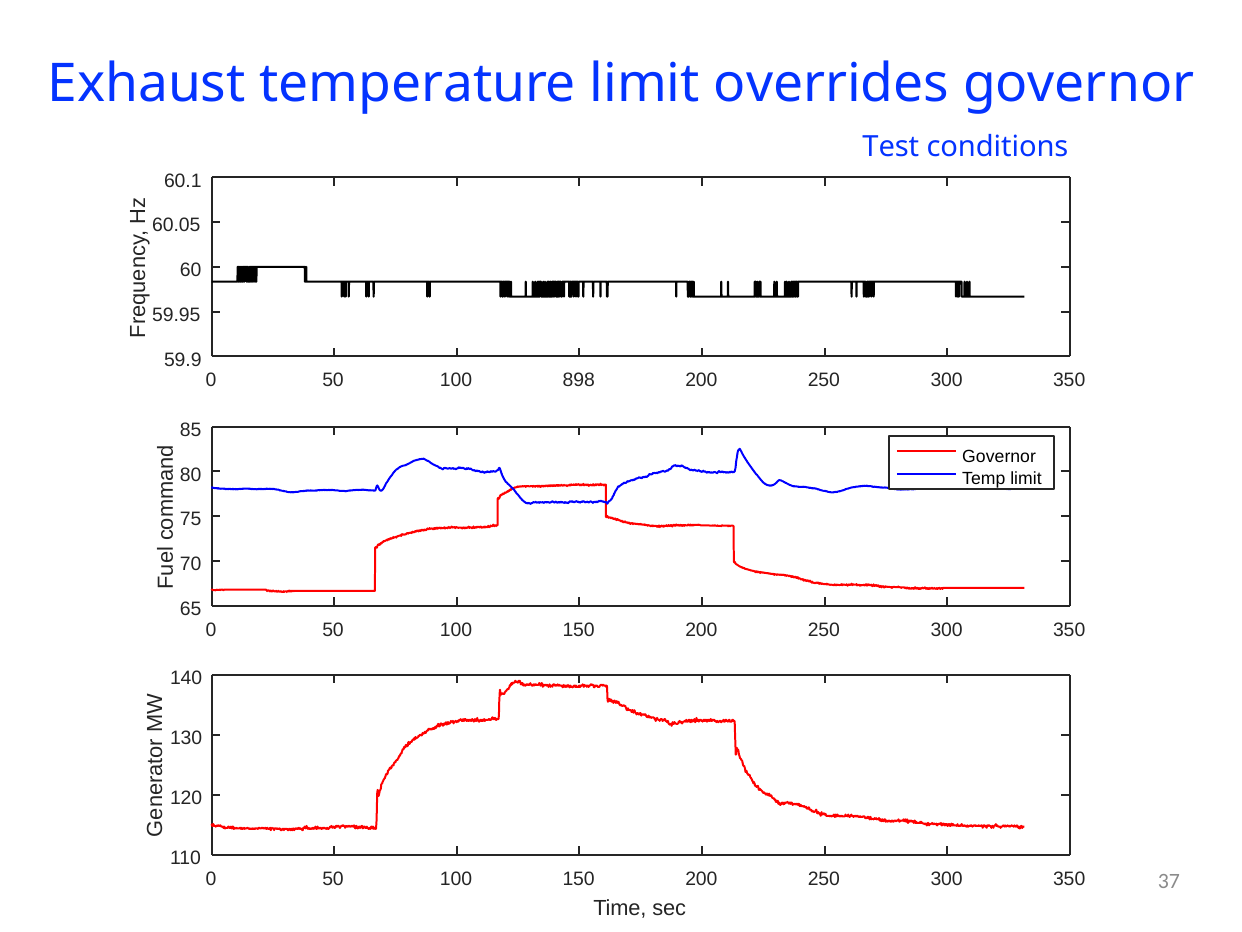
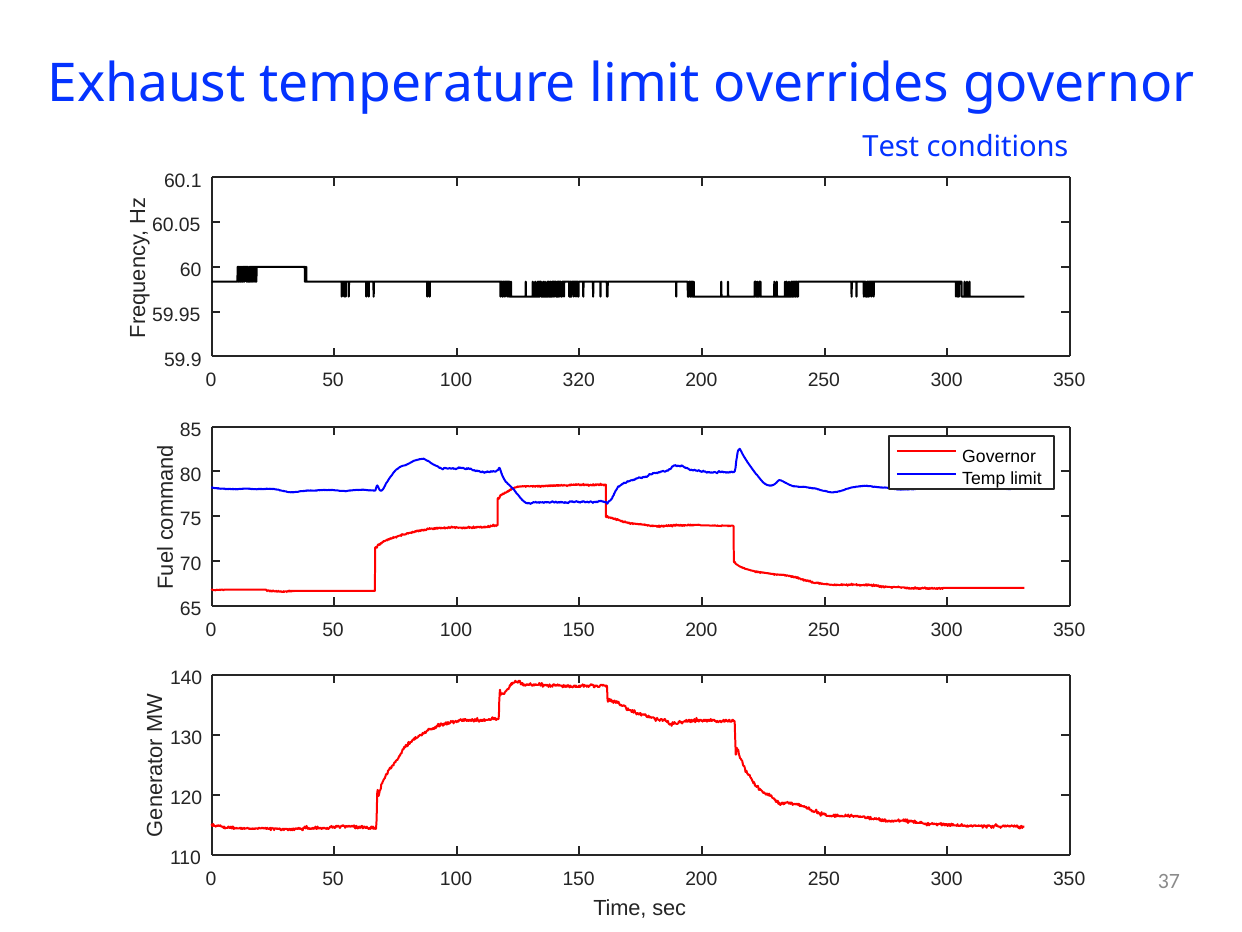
898: 898 -> 320 (579, 380)
